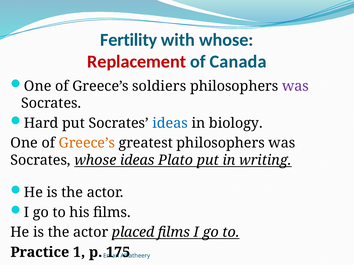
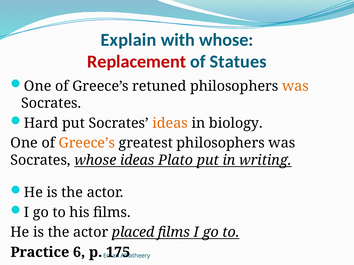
Fertility: Fertility -> Explain (129, 40)
Canada: Canada -> Statues (238, 62)
soldiers: soldiers -> retuned (159, 86)
was colour: purple -> orange (295, 86)
ideas colour: blue -> orange (170, 123)
1: 1 -> 6 (79, 253)
